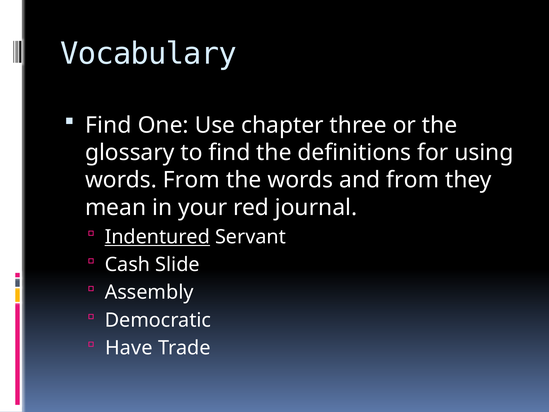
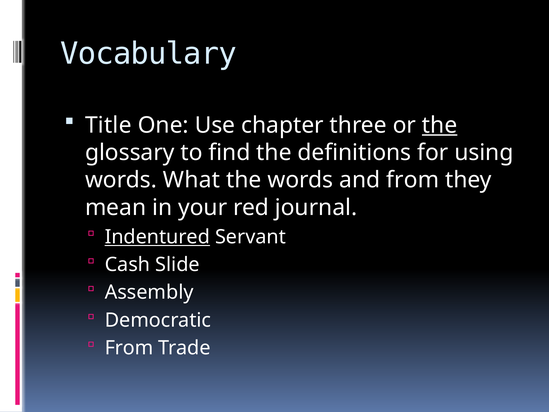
Find: Find -> Title (108, 125)
the underline: none -> present (440, 125)
words From: From -> What (191, 180)
Have: Have -> From (129, 348)
